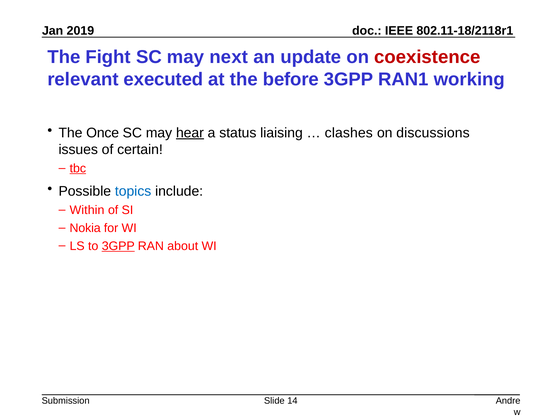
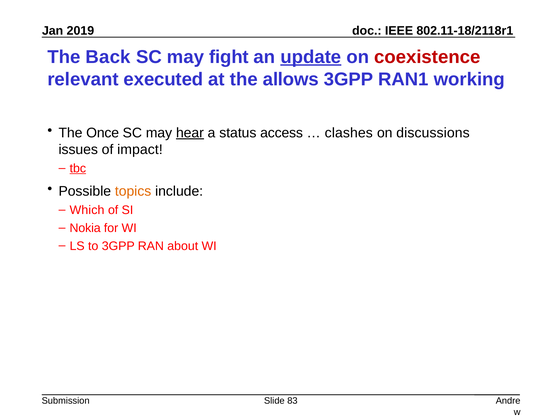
Fight: Fight -> Back (108, 57)
next: next -> fight (229, 57)
update underline: none -> present (311, 57)
before: before -> allows (291, 79)
liaising: liaising -> access (282, 133)
certain: certain -> impact (140, 150)
topics colour: blue -> orange (133, 191)
Within: Within -> Which (87, 210)
3GPP underline: present -> none (118, 246)
14: 14 -> 83 (292, 401)
